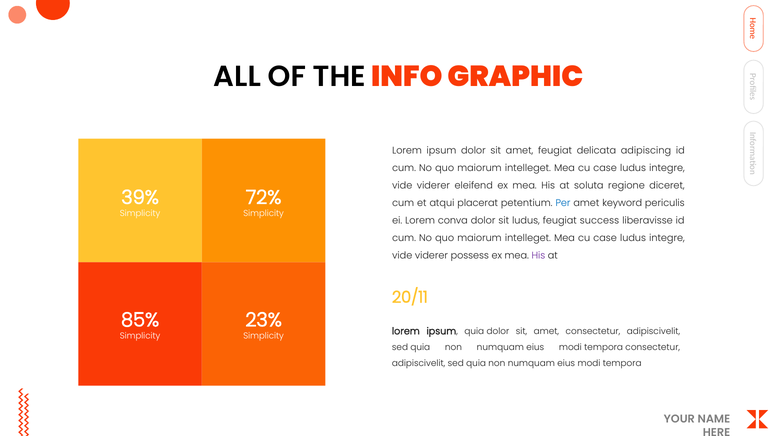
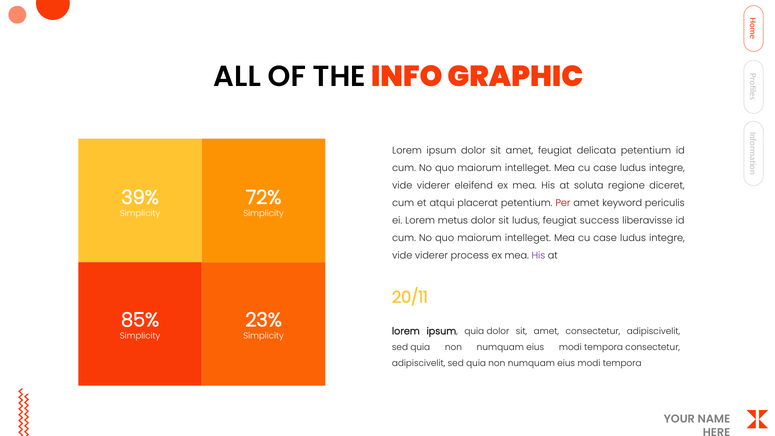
delicata adipiscing: adipiscing -> petentium (646, 151)
Per colour: blue -> red (563, 203)
conva: conva -> metus (453, 220)
possess: possess -> process (470, 255)
